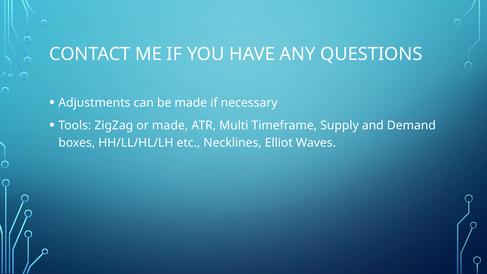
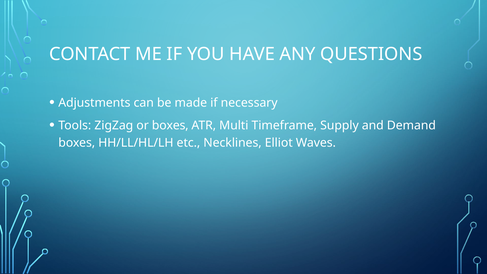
or made: made -> boxes (170, 125)
